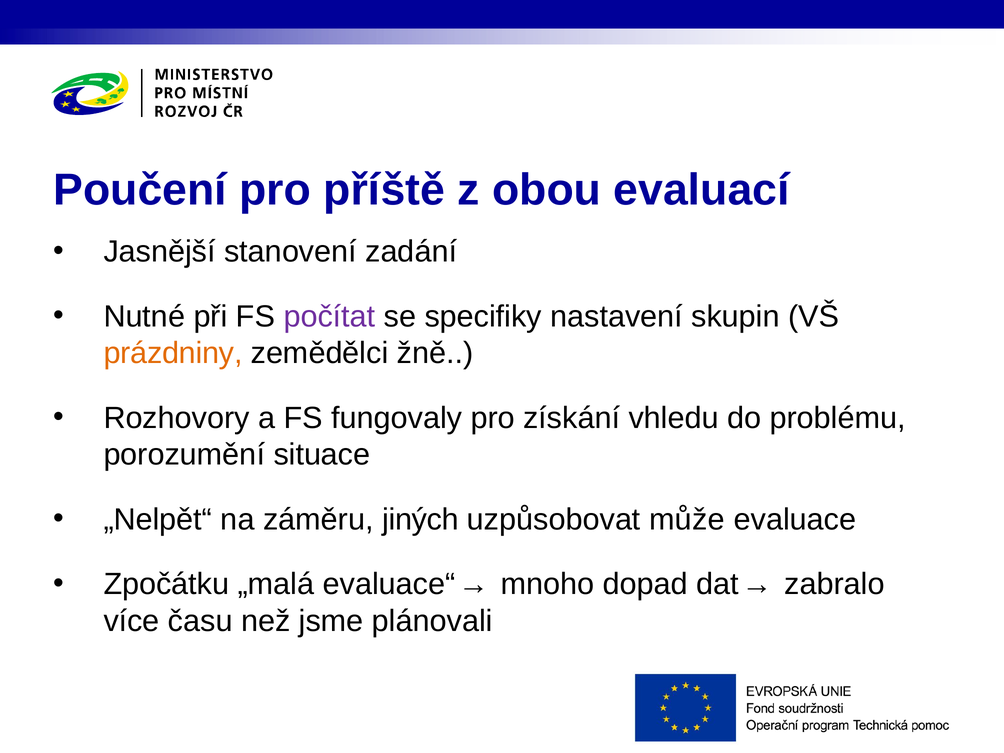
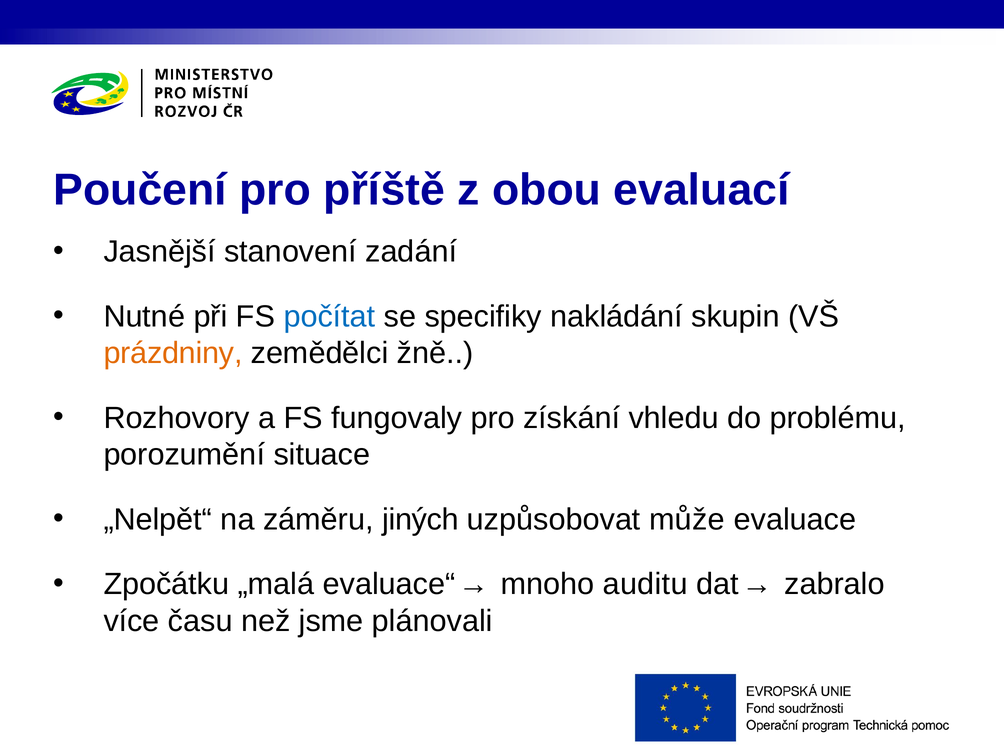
počítat colour: purple -> blue (329, 316)
nastavení: nastavení -> nakládání (617, 316)
dopad: dopad -> auditu (645, 584)
